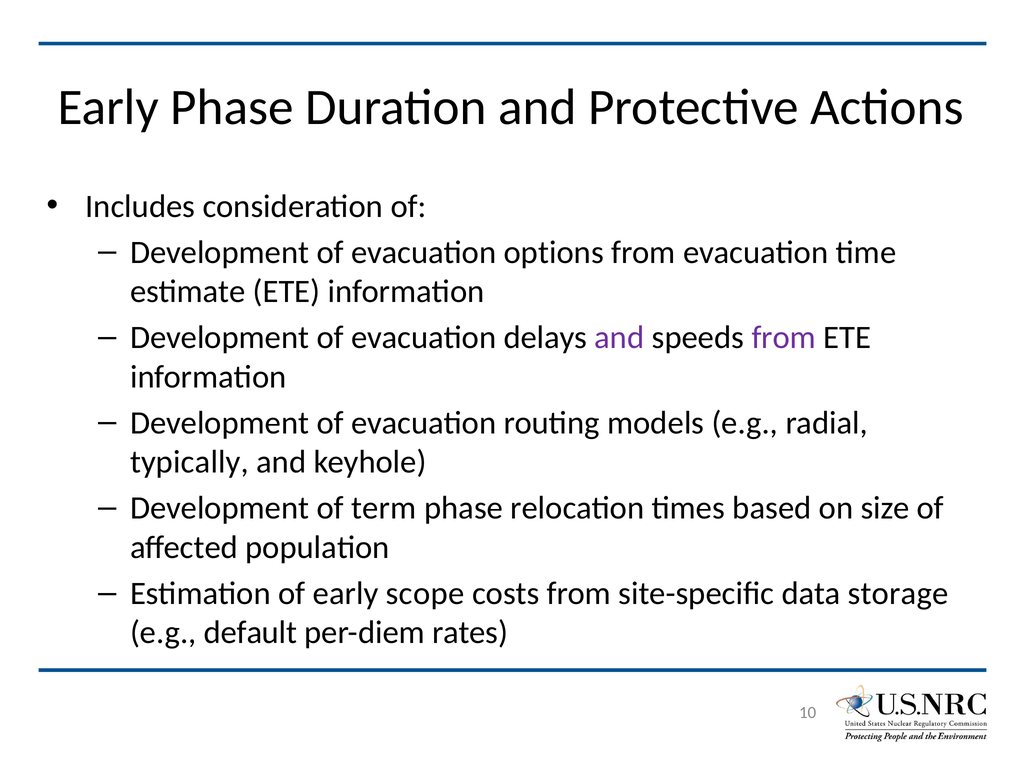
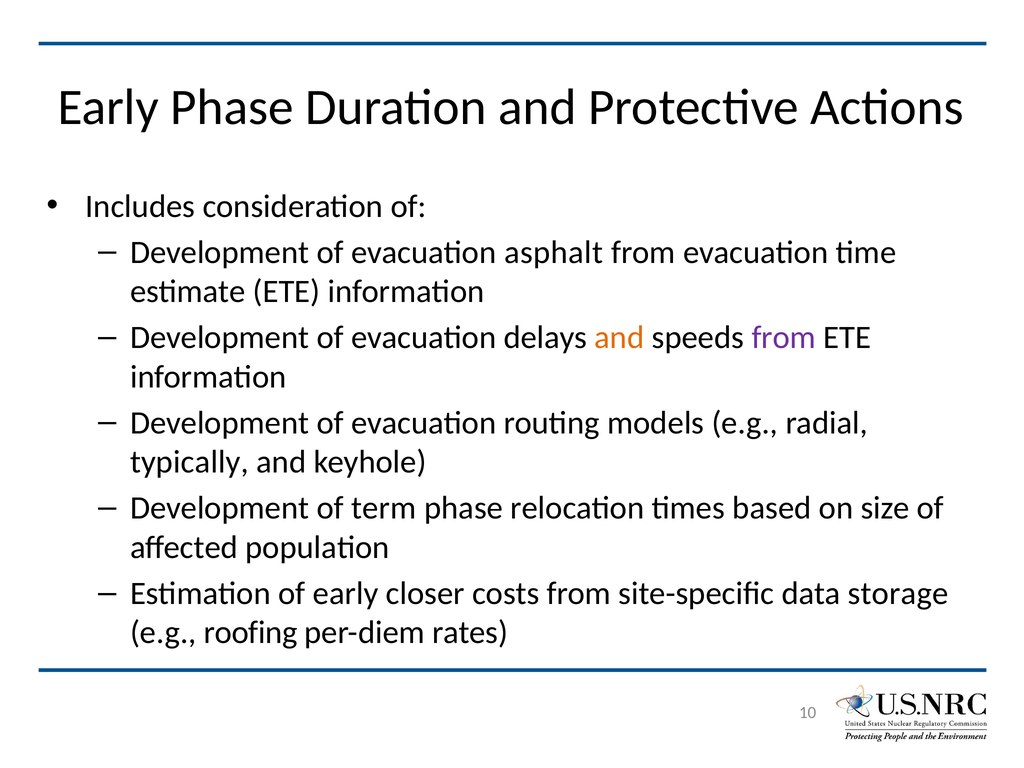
options: options -> asphalt (554, 252)
and colour: purple -> orange (619, 338)
scope: scope -> closer (425, 593)
default: default -> roofing (250, 633)
